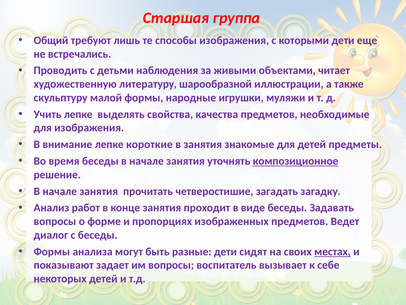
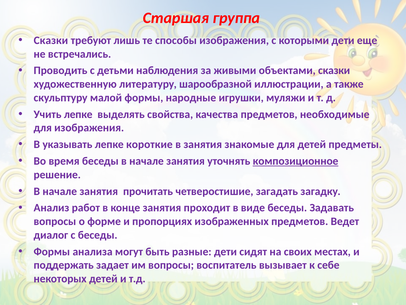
Общий: Общий -> Сказки (51, 40)
объектами читает: читает -> сказки (334, 70)
внимание: внимание -> указывать (67, 144)
местах underline: present -> none (332, 251)
показывают: показывают -> поддержать (64, 265)
